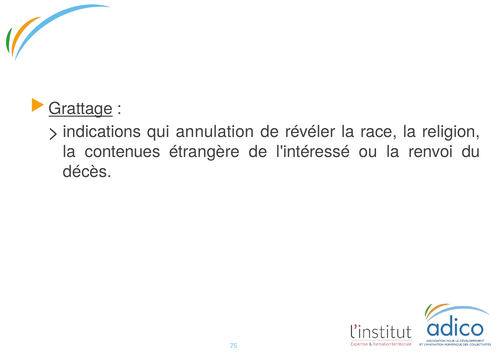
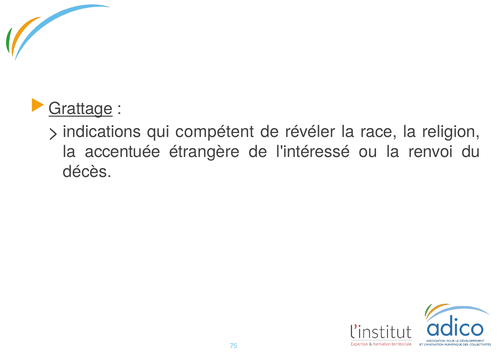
annulation: annulation -> compétent (215, 132)
contenues: contenues -> accentuée (123, 152)
